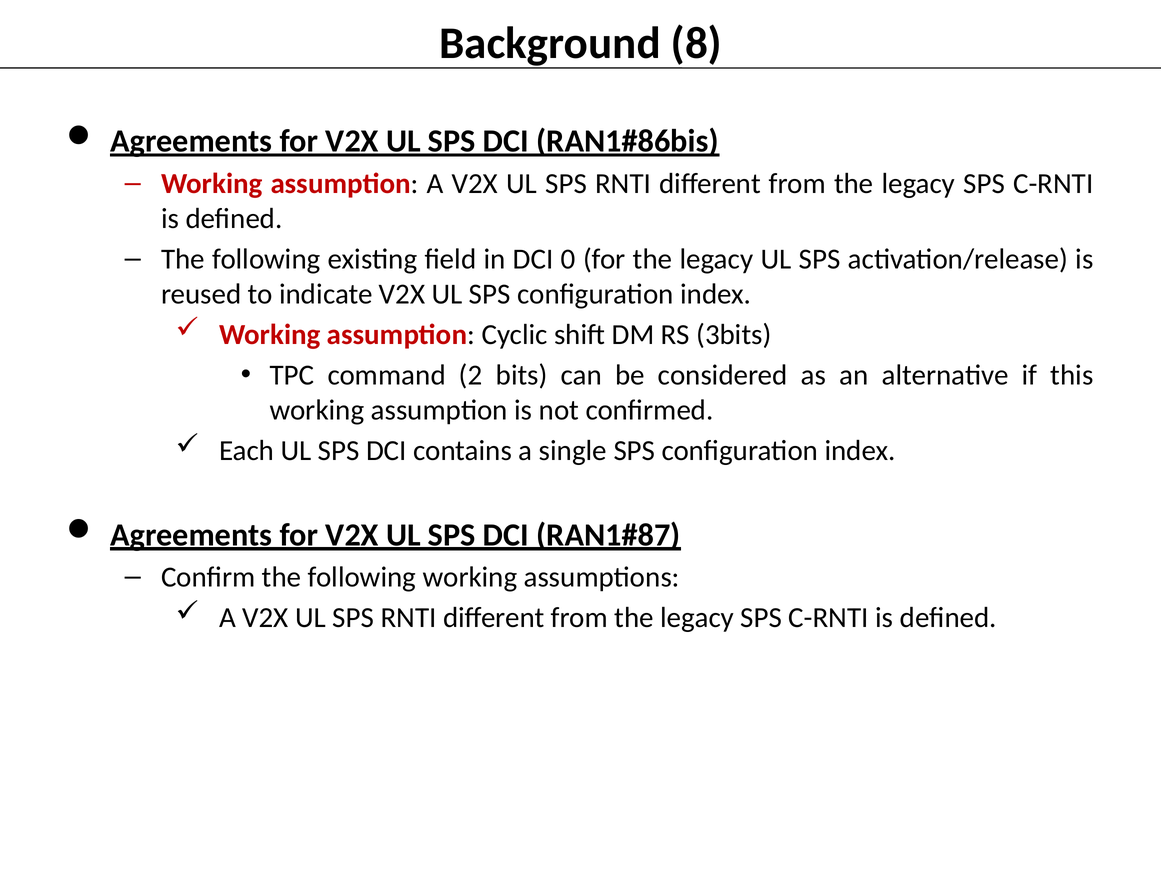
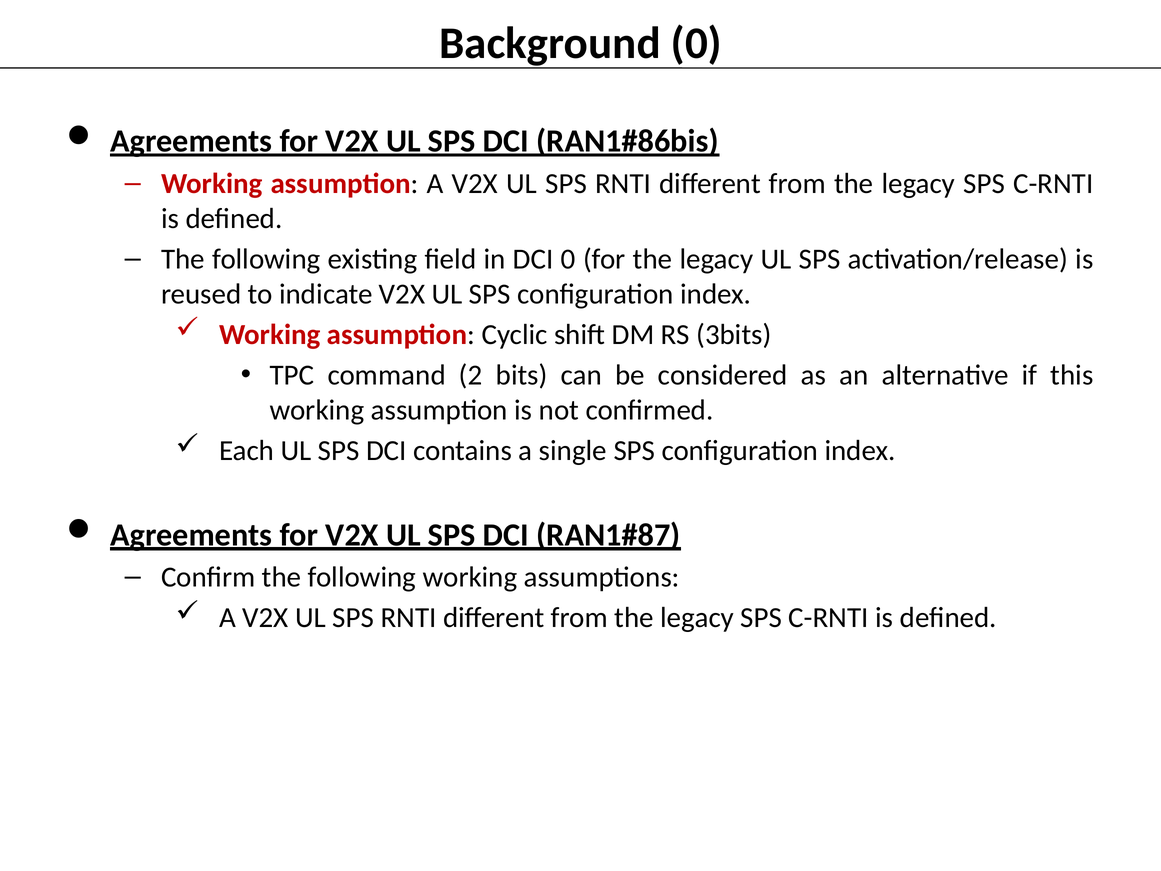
Background 8: 8 -> 0 (696, 43)
